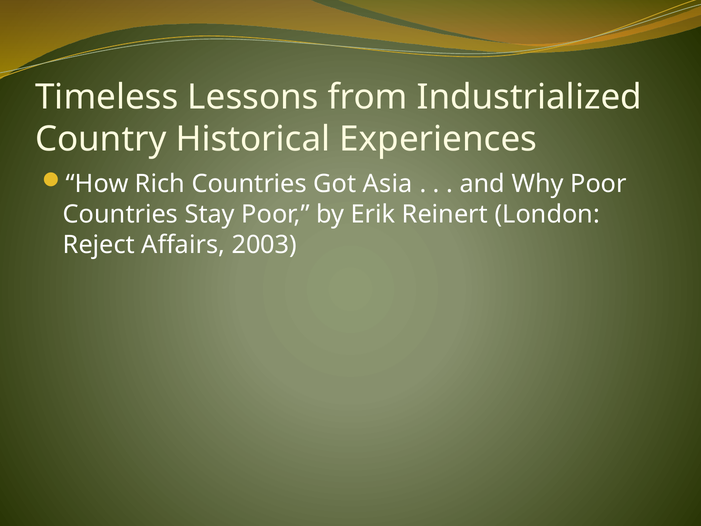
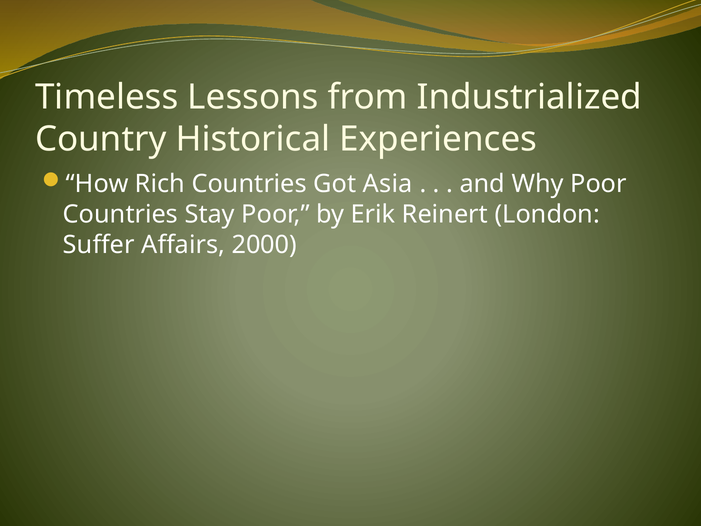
Reject: Reject -> Suffer (99, 245)
2003: 2003 -> 2000 (264, 245)
